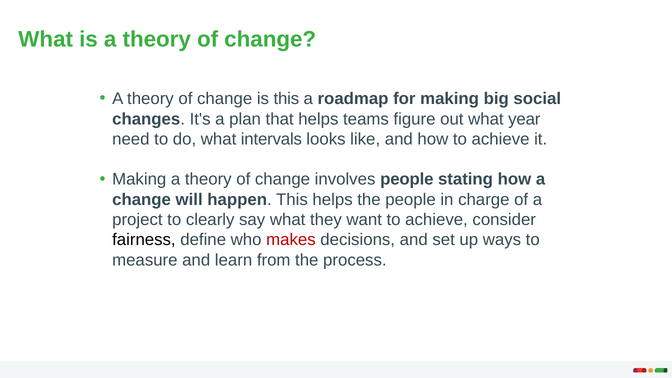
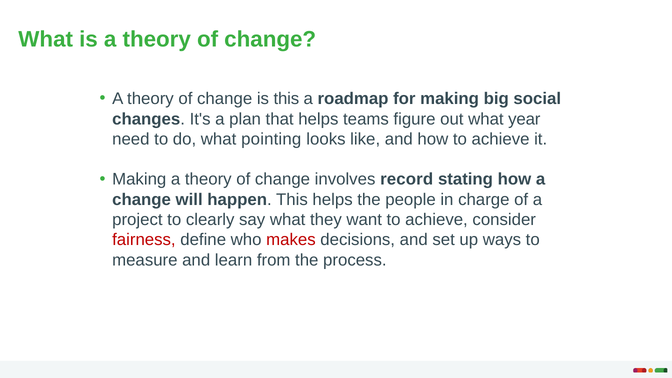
intervals: intervals -> pointing (271, 139)
involves people: people -> record (407, 179)
fairness colour: black -> red (144, 240)
